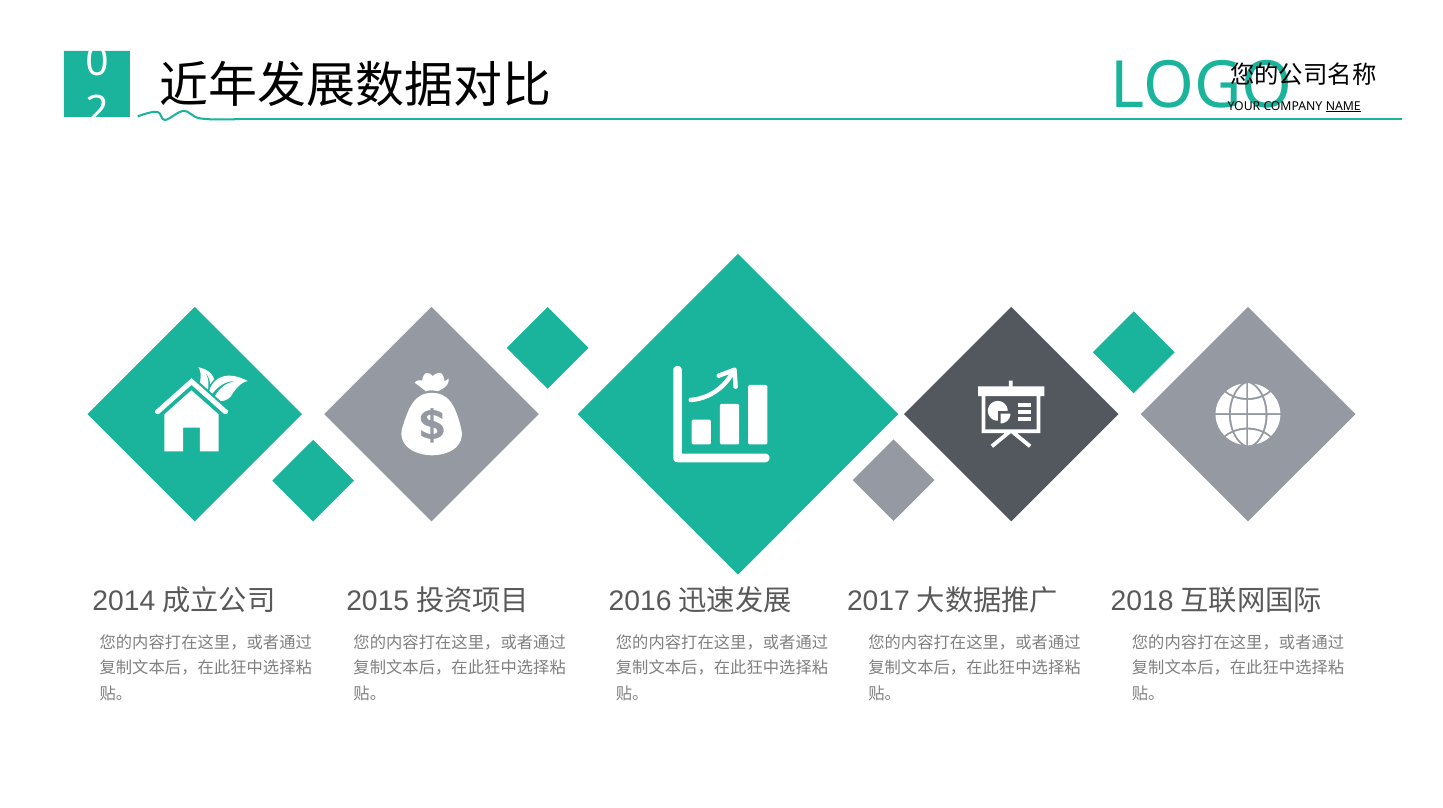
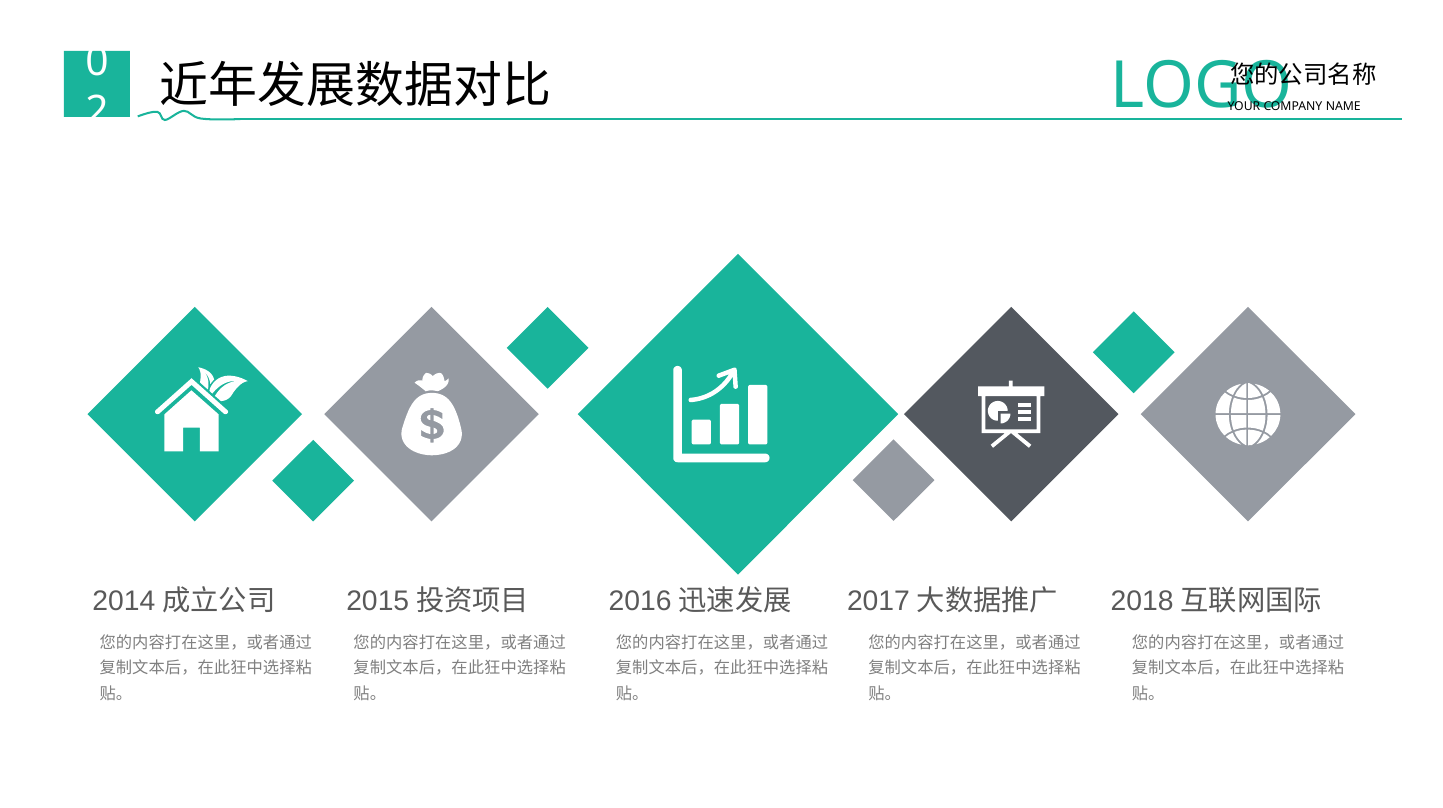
NAME underline: present -> none (1343, 106)
